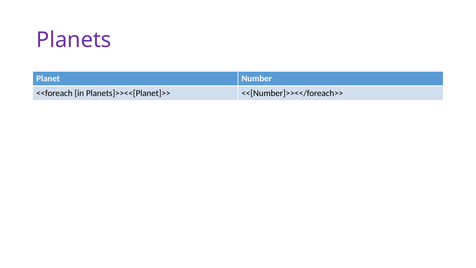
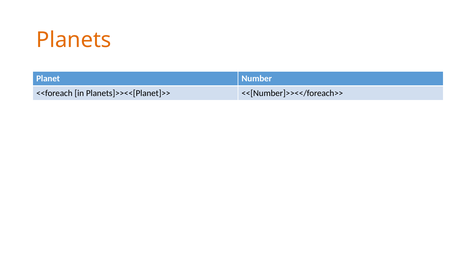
Planets colour: purple -> orange (74, 40)
